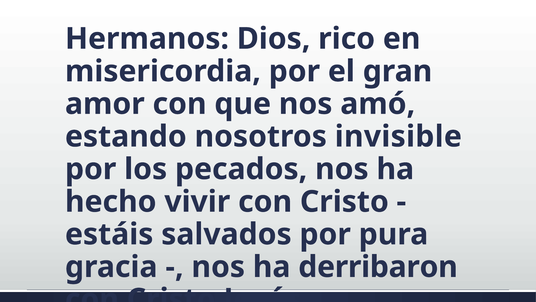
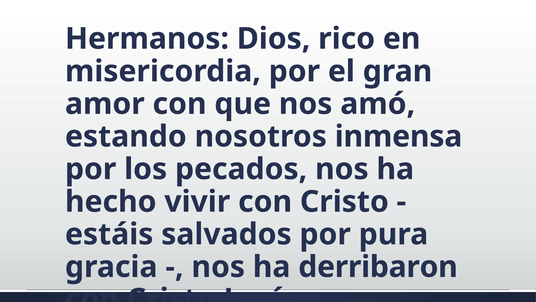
invisible: invisible -> inmensa (399, 136)
